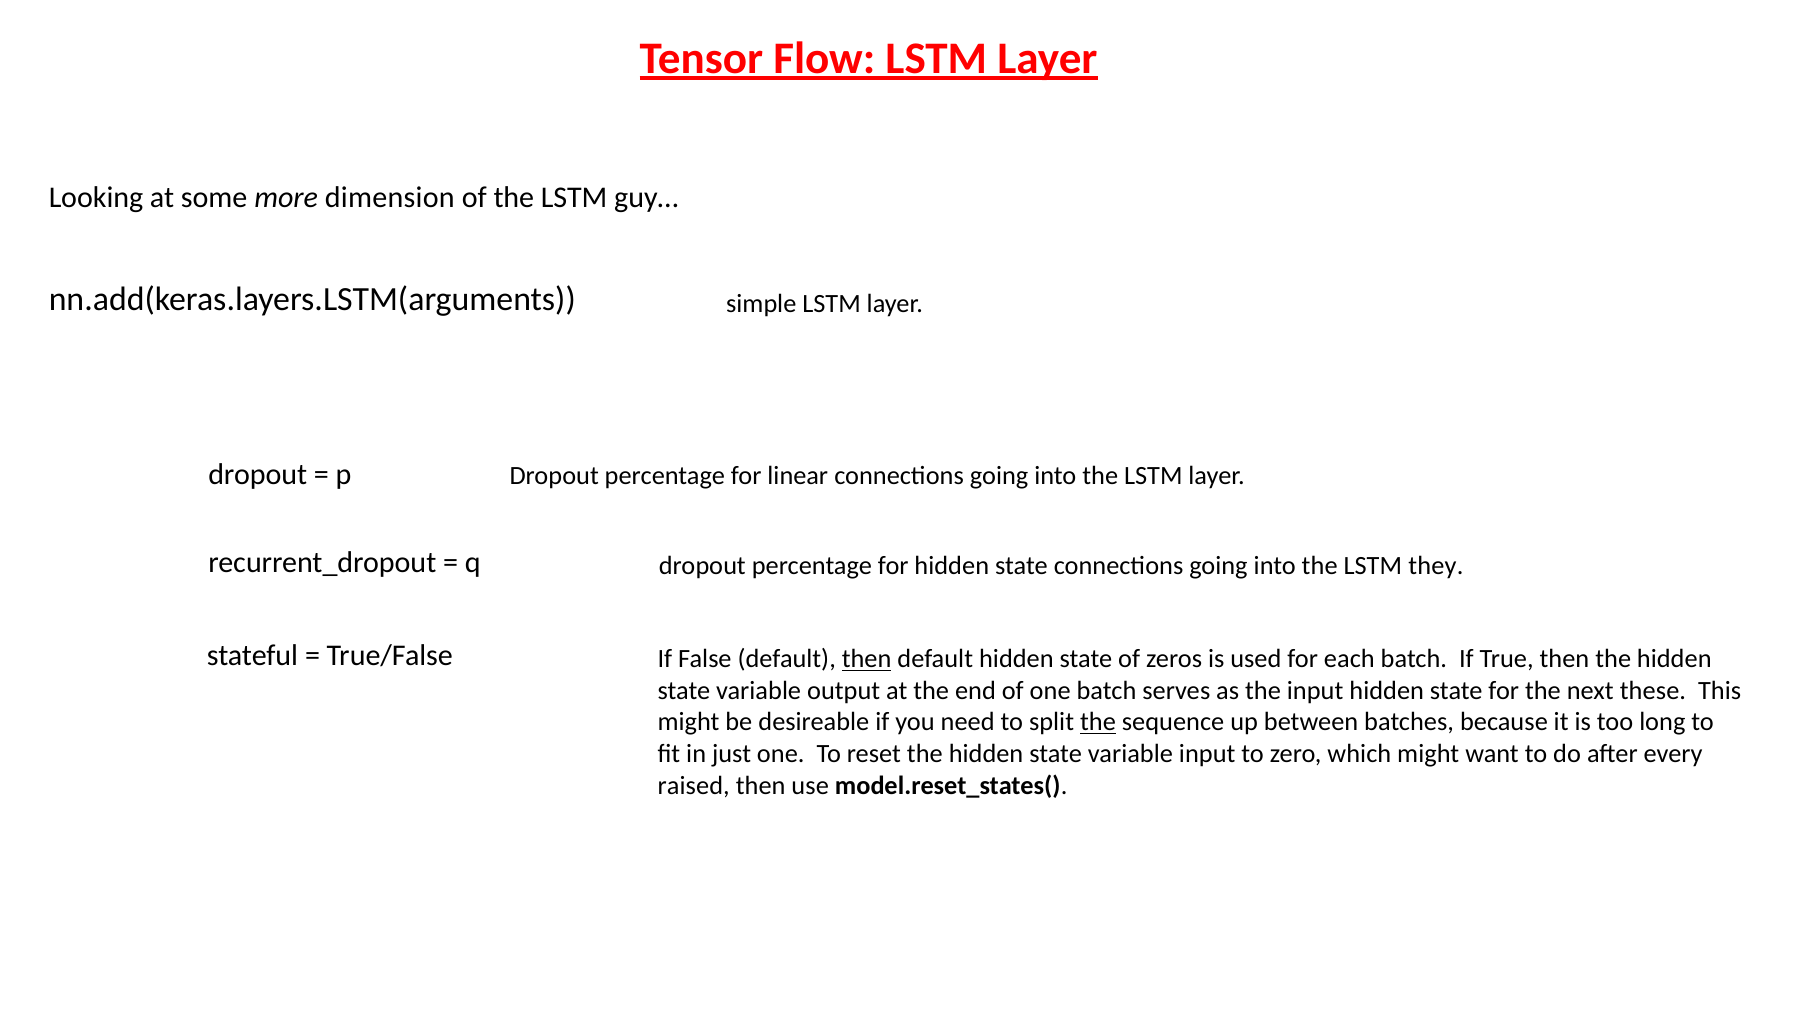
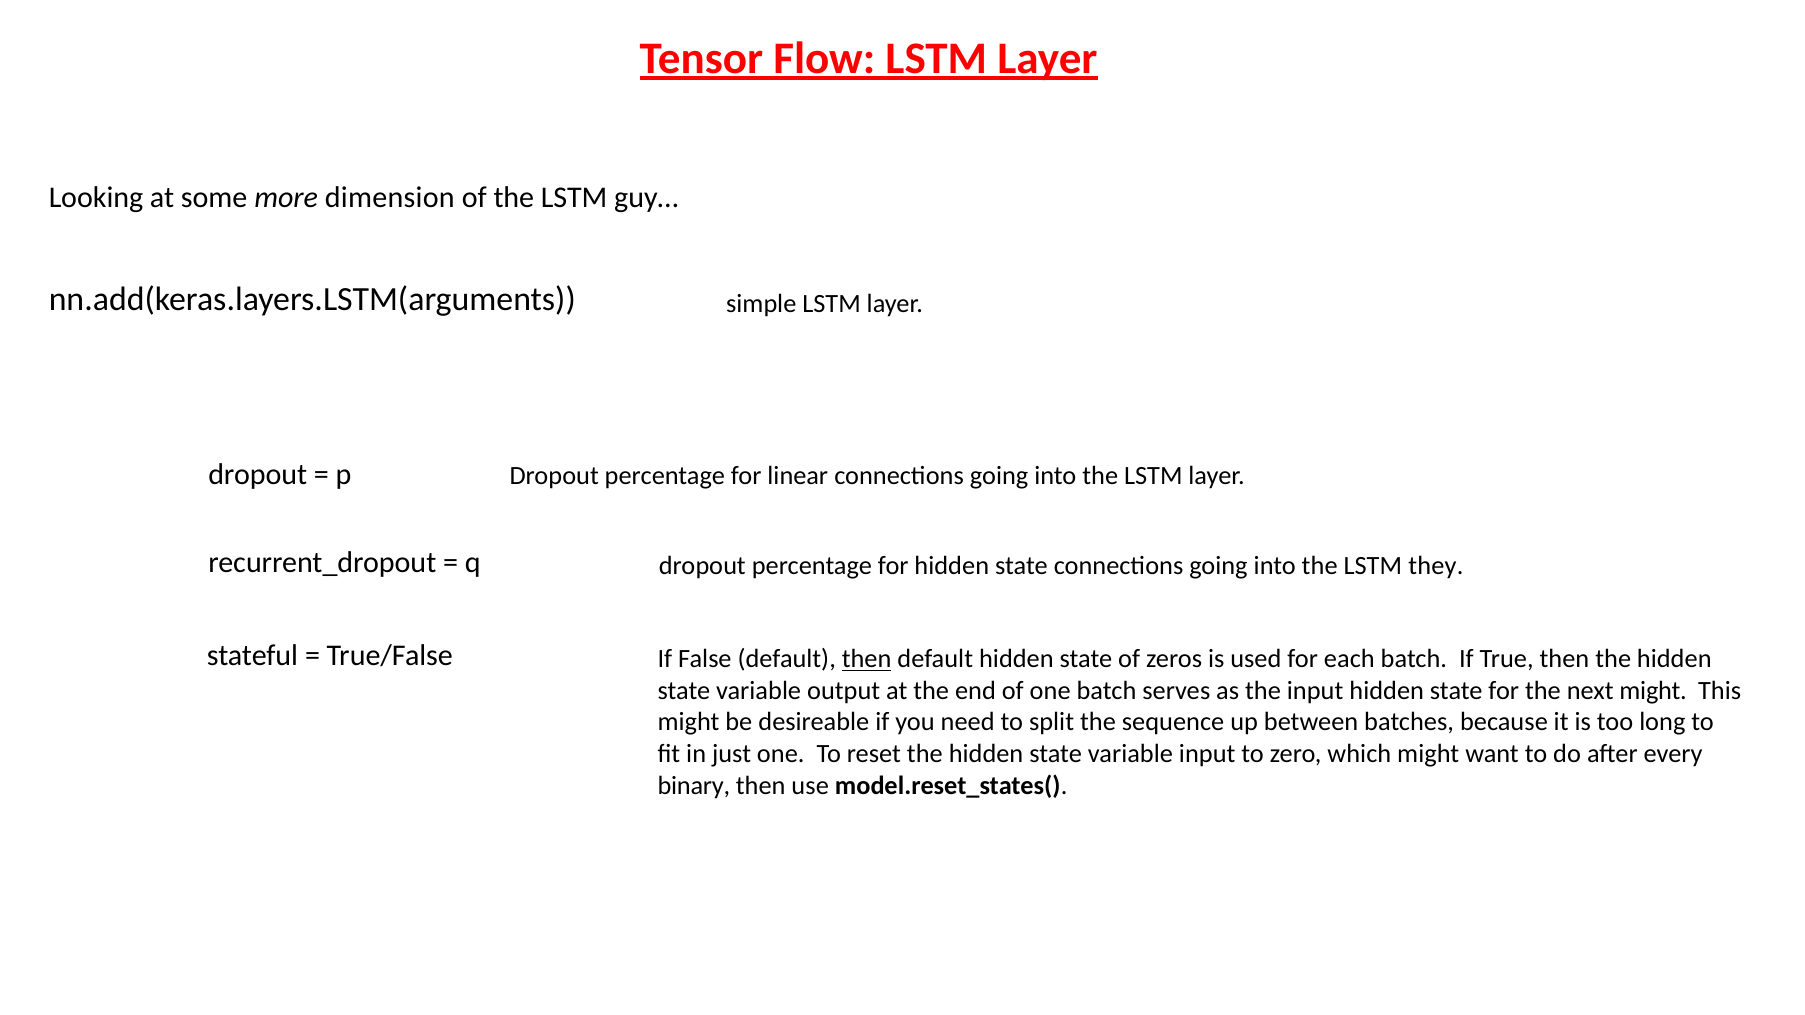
next these: these -> might (1653, 691)
the underline: present -> none (1098, 722)
raised: raised -> binary (694, 786)
